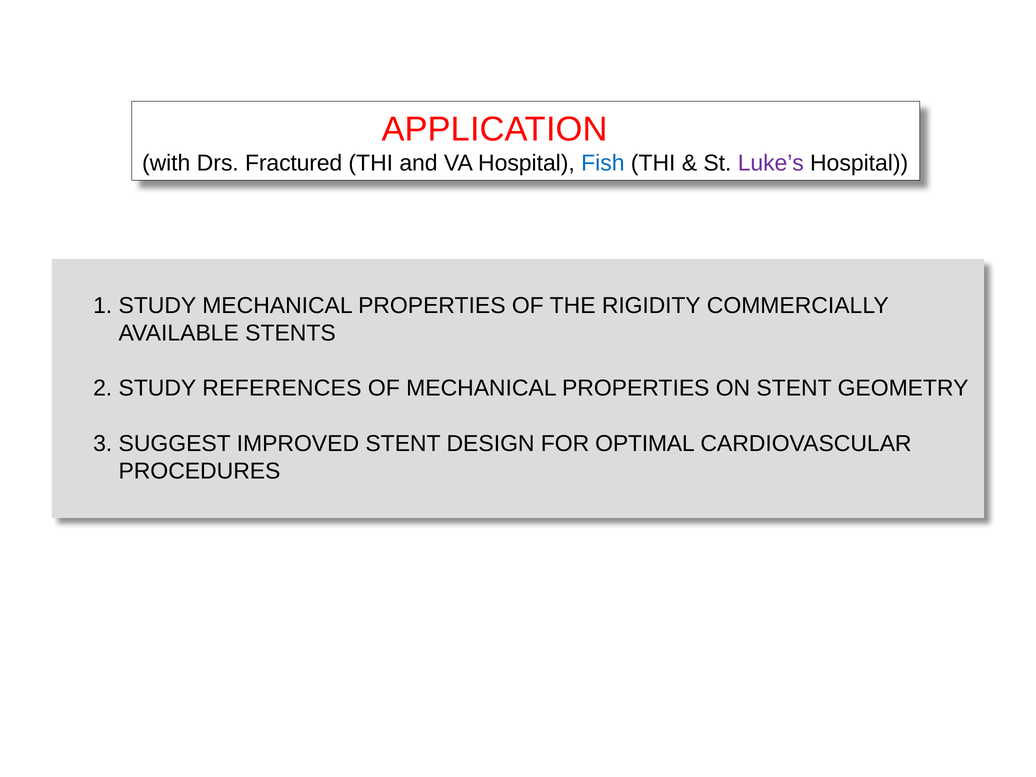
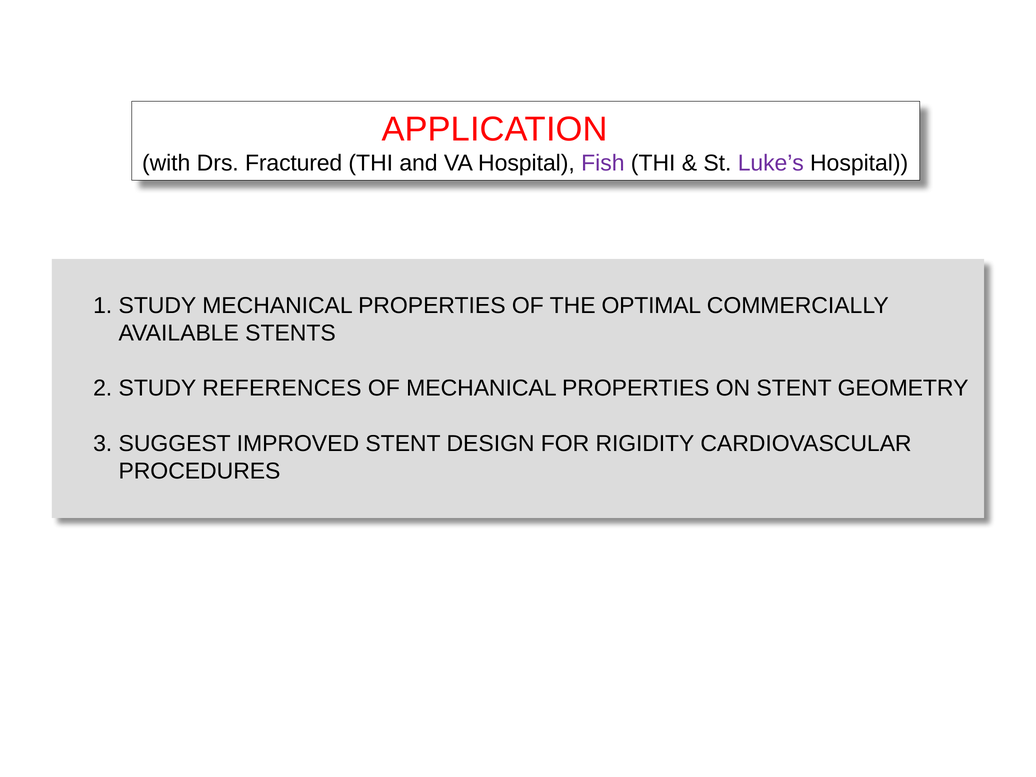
Fish colour: blue -> purple (603, 163)
RIGIDITY: RIGIDITY -> OPTIMAL (651, 305)
OPTIMAL: OPTIMAL -> RIGIDITY (645, 443)
